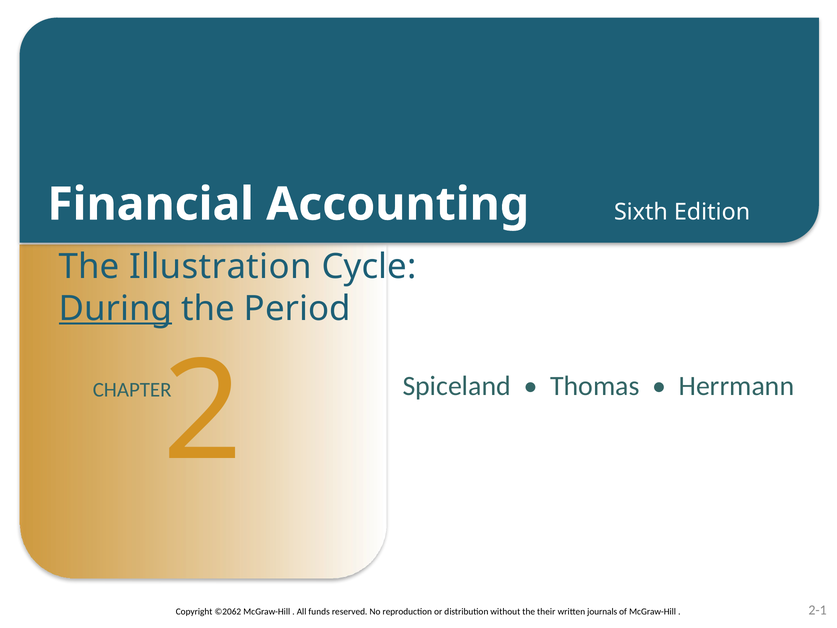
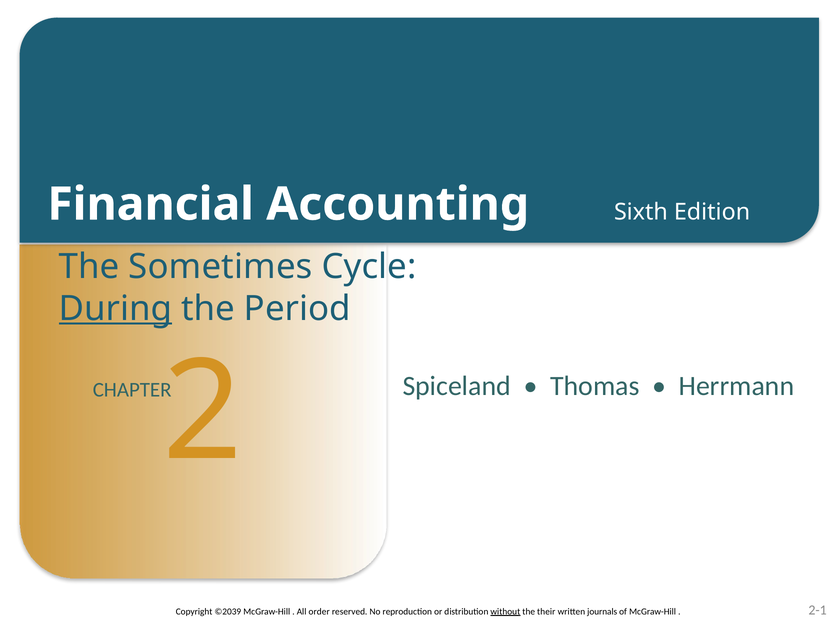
Illustration: Illustration -> Sometimes (221, 267)
©2062: ©2062 -> ©2039 (228, 611)
funds: funds -> order (319, 611)
without underline: none -> present (505, 611)
